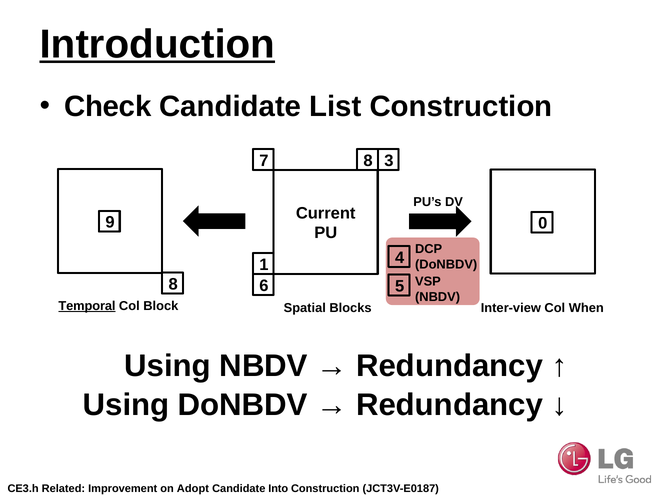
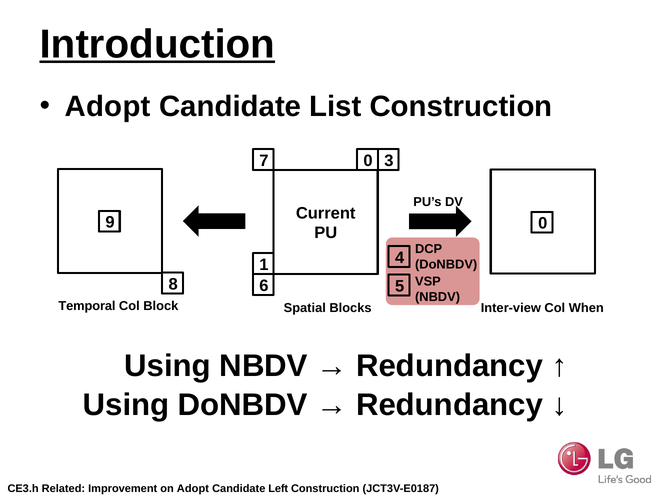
Check: Check -> Adopt (108, 107)
7 8: 8 -> 0 (368, 161)
Temporal underline: present -> none (87, 306)
Into: Into -> Left (278, 488)
